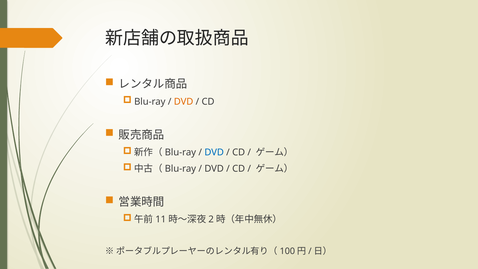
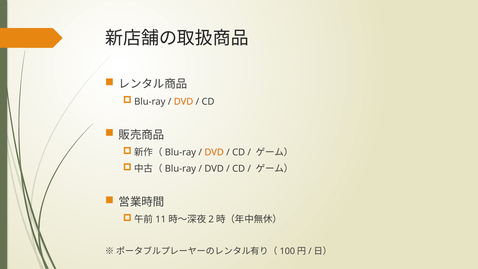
DVD colour: blue -> orange (214, 152)
